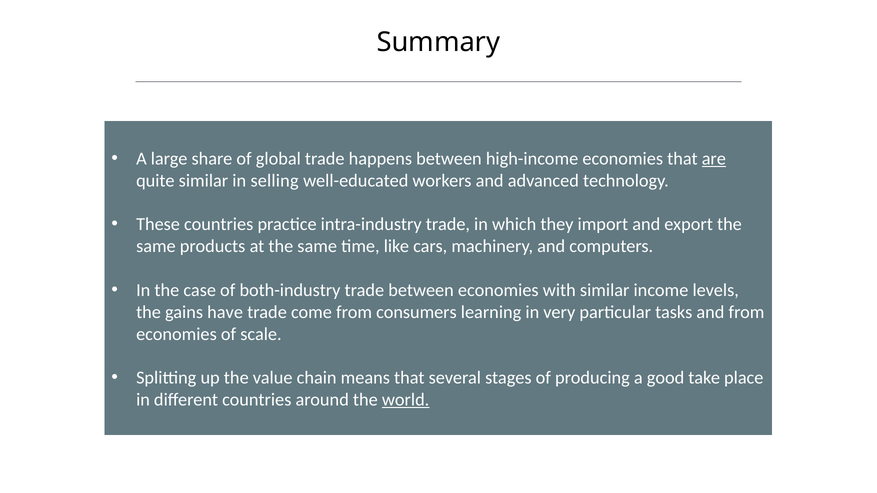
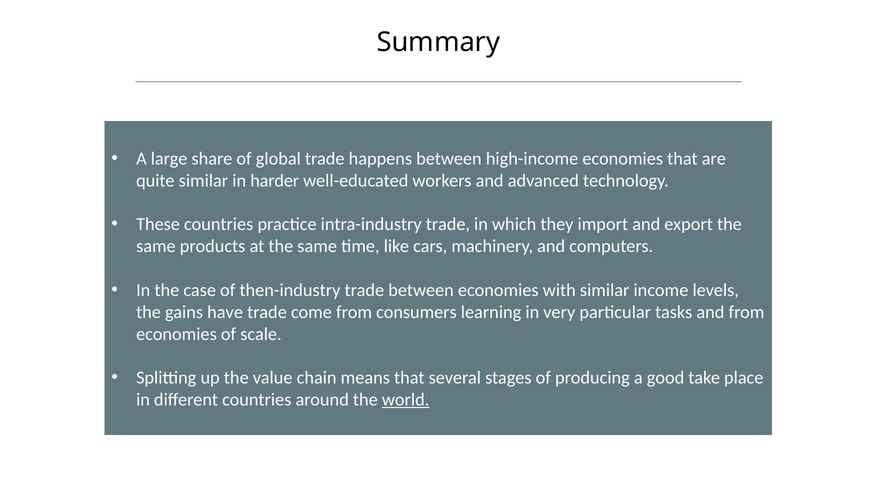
are underline: present -> none (714, 159)
selling: selling -> harder (275, 181)
both-industry: both-industry -> then-industry (290, 290)
